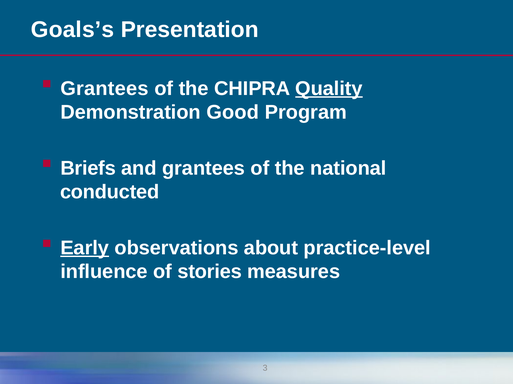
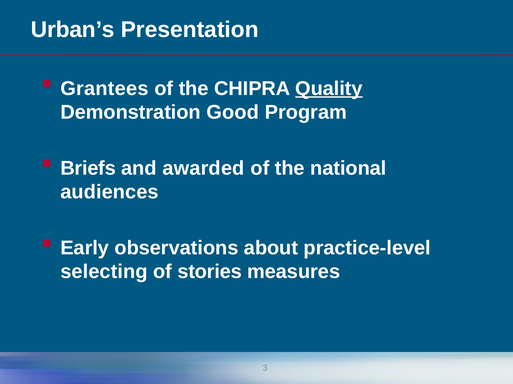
Goals’s: Goals’s -> Urban’s (73, 30)
and grantees: grantees -> awarded (203, 168)
conducted: conducted -> audiences (110, 192)
Early underline: present -> none (85, 248)
influence: influence -> selecting (104, 272)
